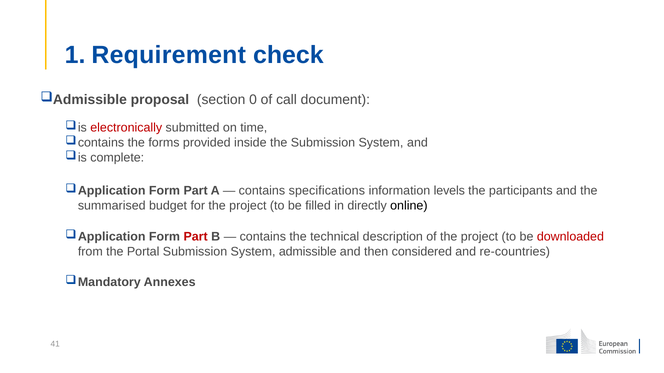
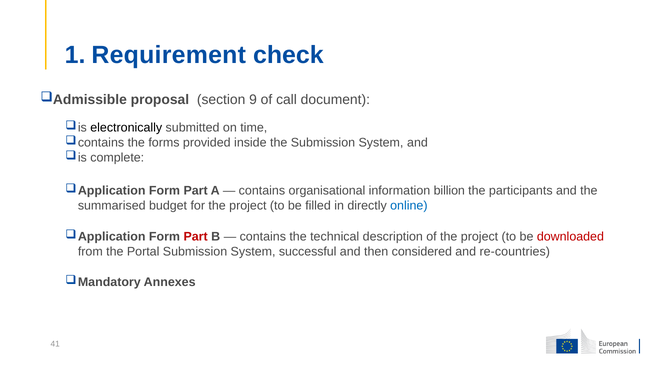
0: 0 -> 9 (253, 100)
electronically colour: red -> black (126, 128)
specifications: specifications -> organisational (327, 191)
levels: levels -> billion (449, 191)
online colour: black -> blue (409, 206)
admissible: admissible -> successful (308, 252)
